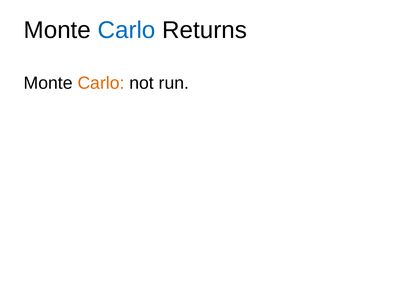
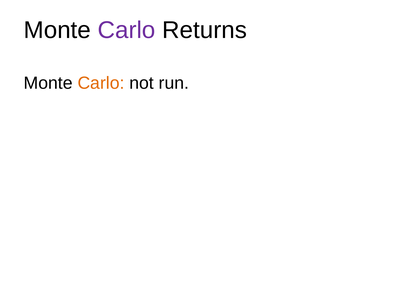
Carlo colour: blue -> purple (127, 30)
